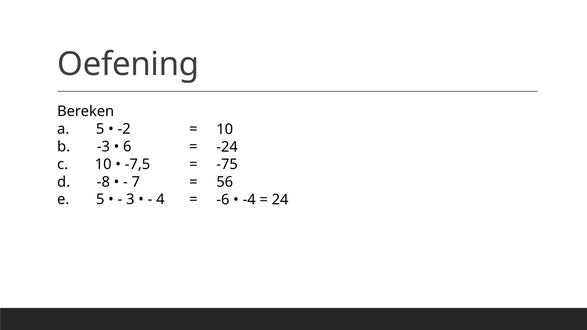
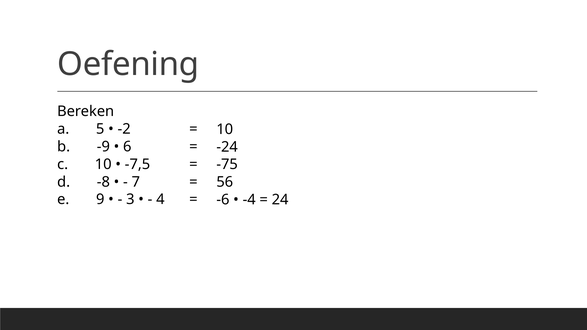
-3: -3 -> -9 (103, 147)
e 5: 5 -> 9 (100, 200)
